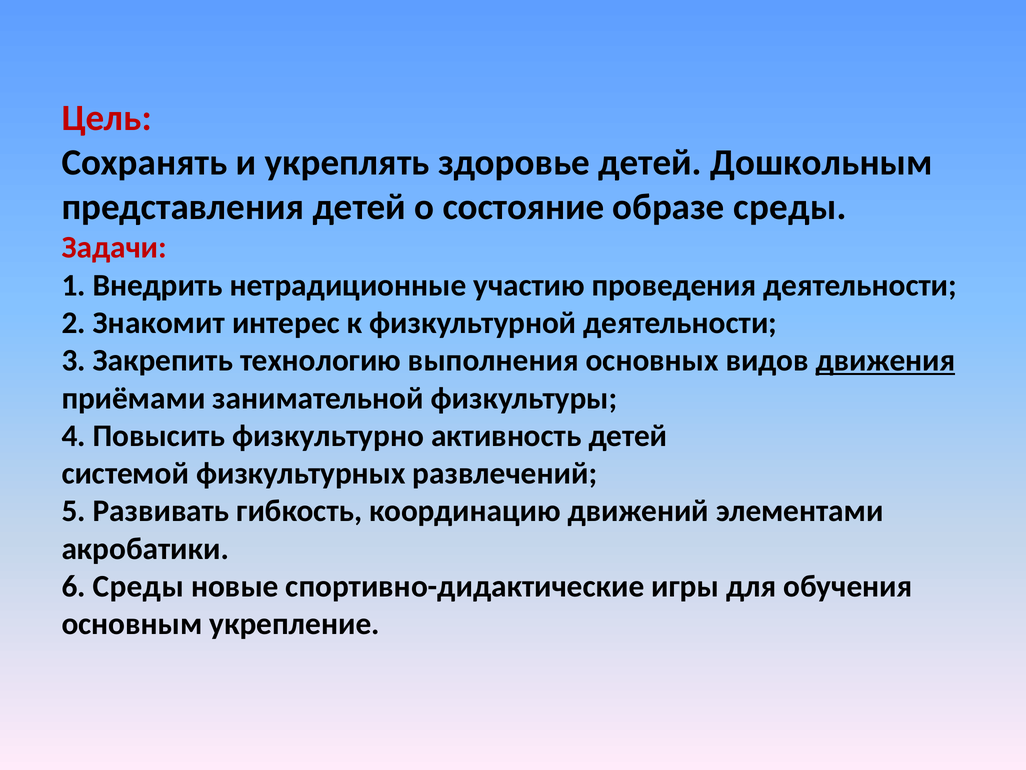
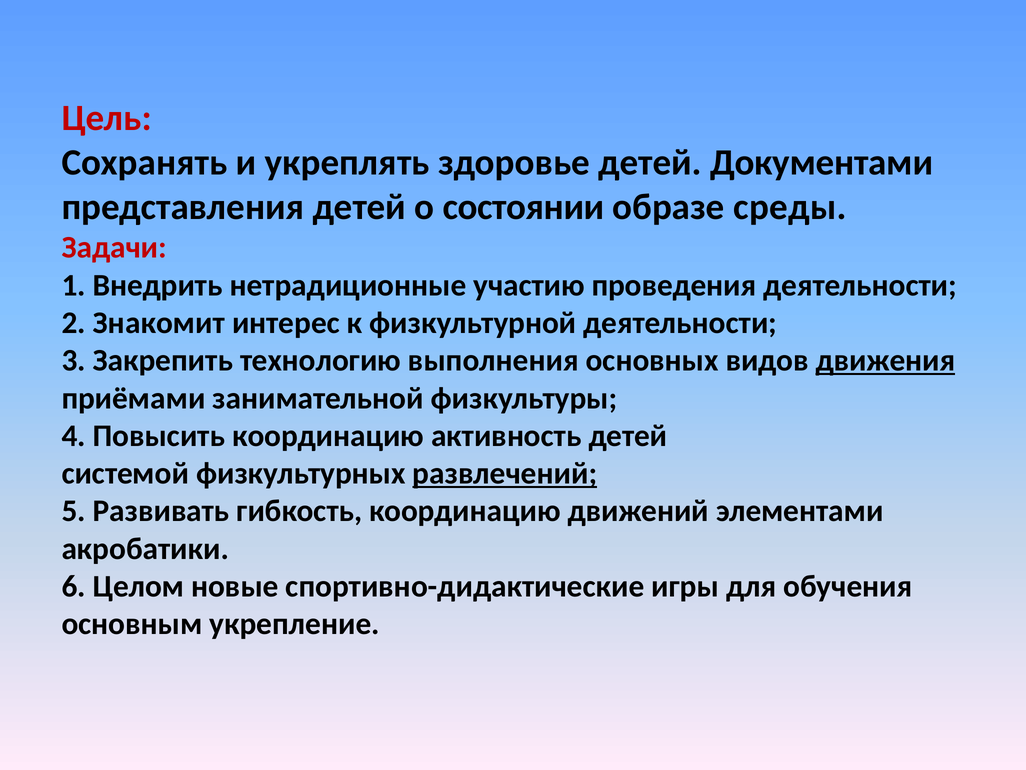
Дошкольным: Дошкольным -> Документами (822, 162)
состояние: состояние -> состоянии (524, 207)
Повысить физкультурно: физкультурно -> координацию (328, 436)
развлечений underline: none -> present (505, 473)
6 Среды: Среды -> Целом (139, 586)
